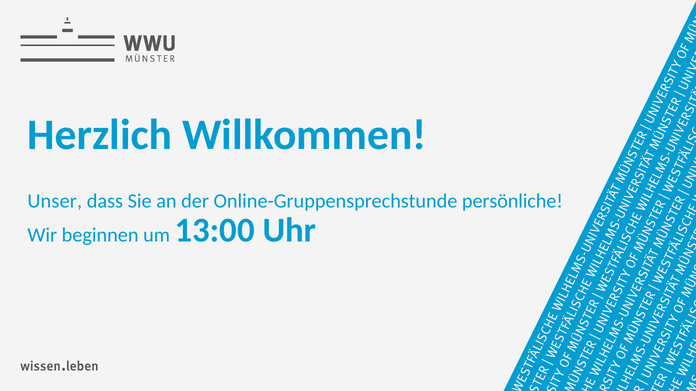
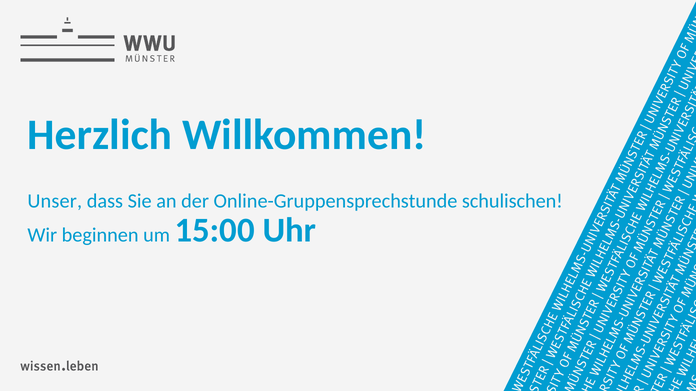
persönliche: persönliche -> schulischen (512, 201)
13:00: 13:00 -> 15:00 (215, 231)
